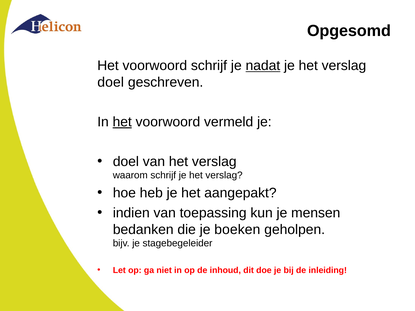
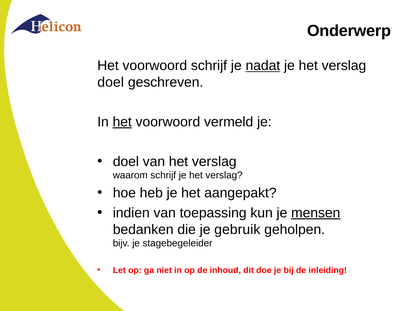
Opgesomd: Opgesomd -> Onderwerp (349, 31)
mensen underline: none -> present (316, 213)
boeken: boeken -> gebruik (237, 230)
